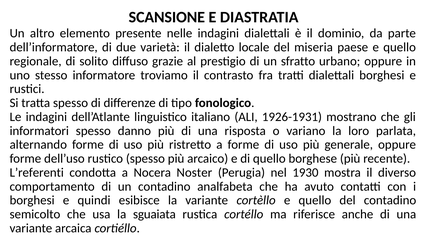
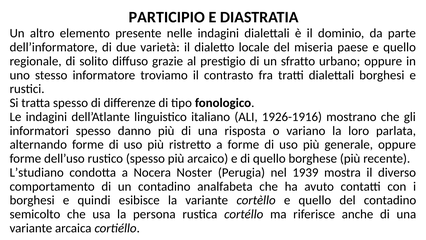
SCANSIONE: SCANSIONE -> PARTICIPIO (167, 17)
1926-1931: 1926-1931 -> 1926-1916 (292, 117)
L’referenti: L’referenti -> L’studiano (37, 172)
1930: 1930 -> 1939 (305, 172)
sguaiata: sguaiata -> persona (154, 214)
